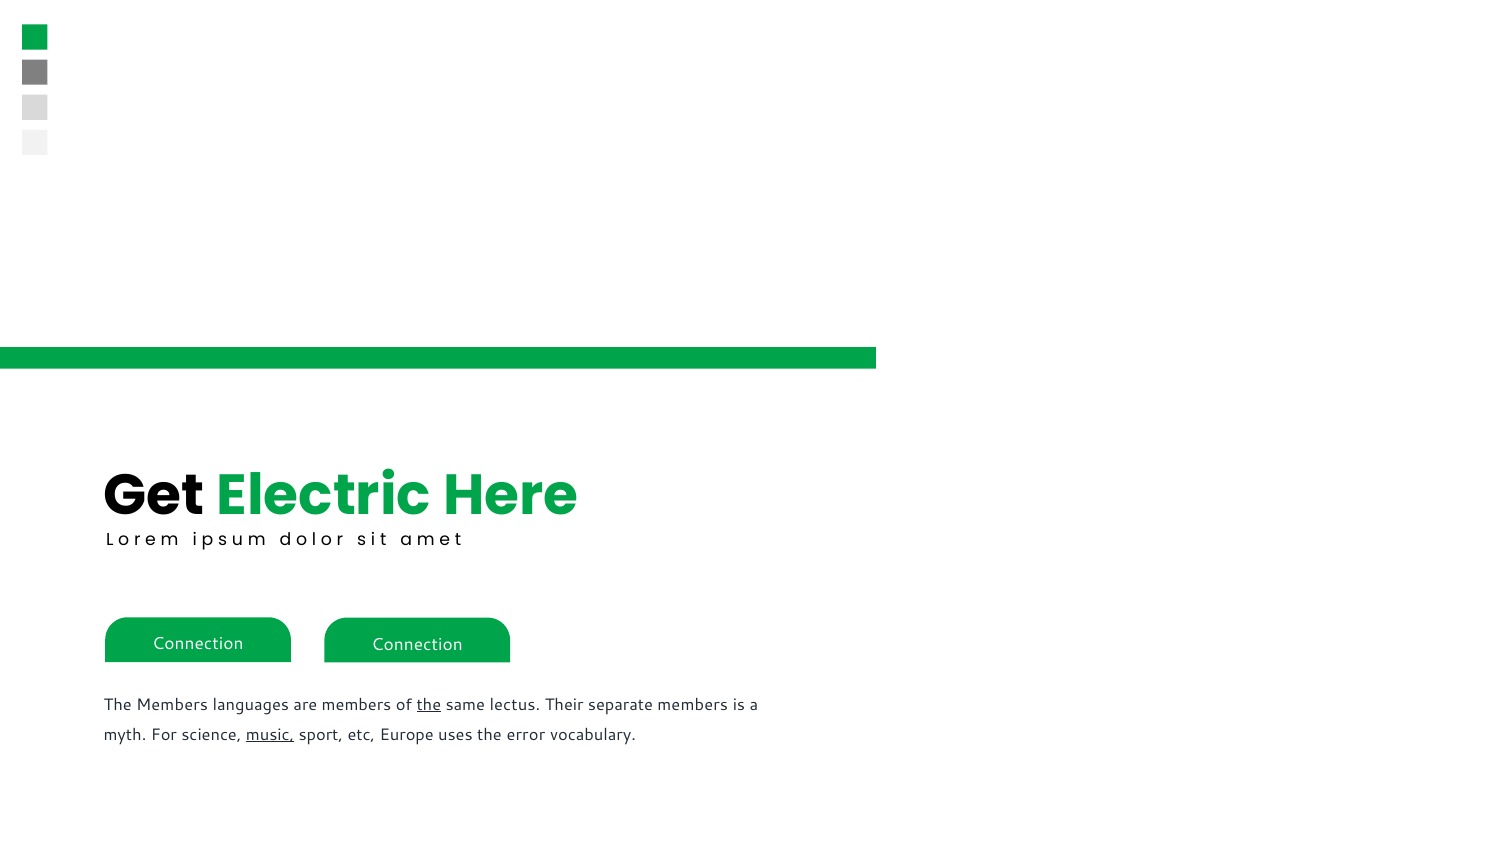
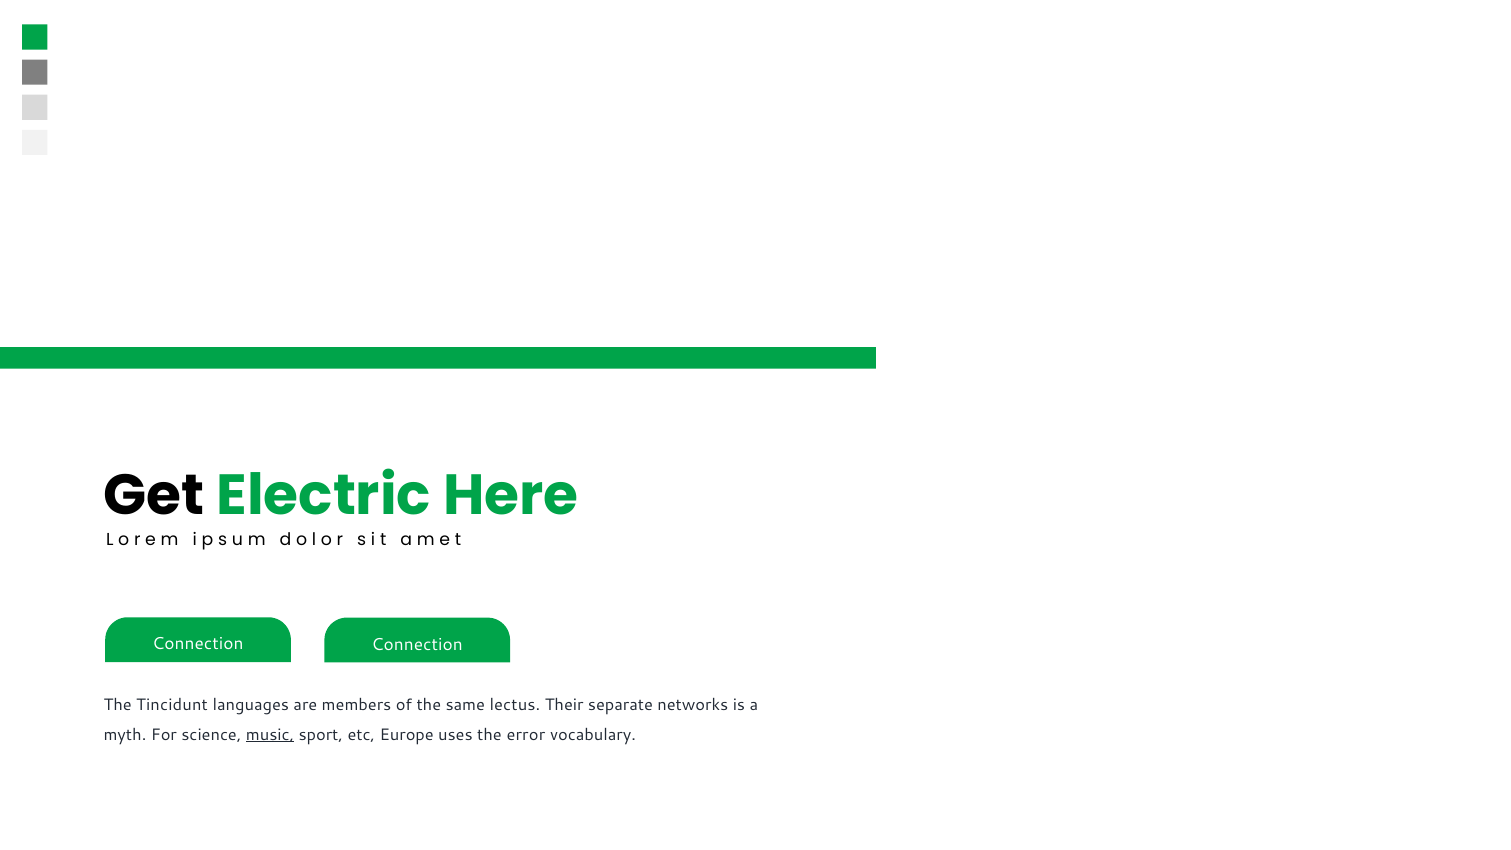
The Members: Members -> Tincidunt (172, 705)
the underline: present -> none (429, 705)
separate members: members -> networks (693, 705)
